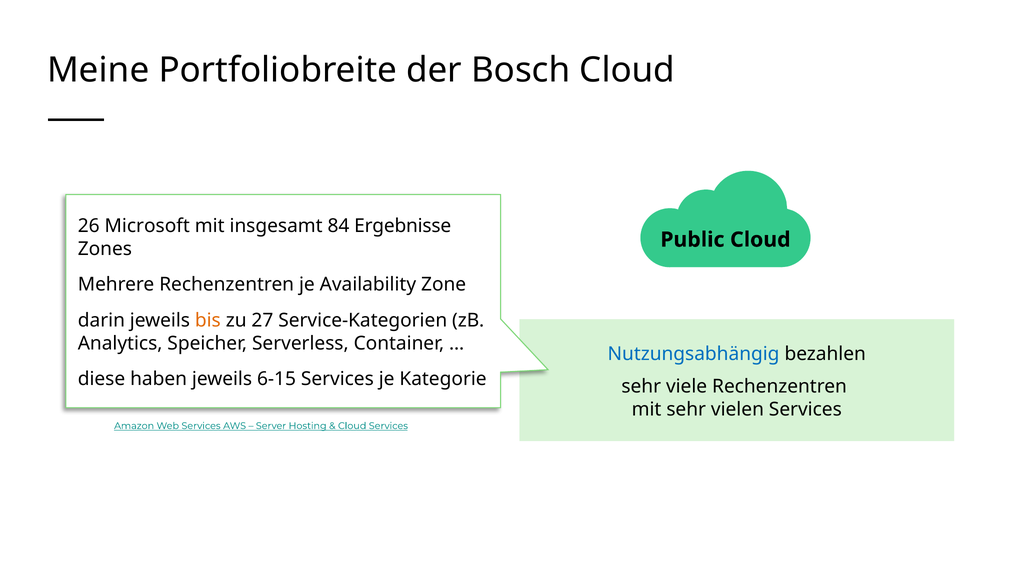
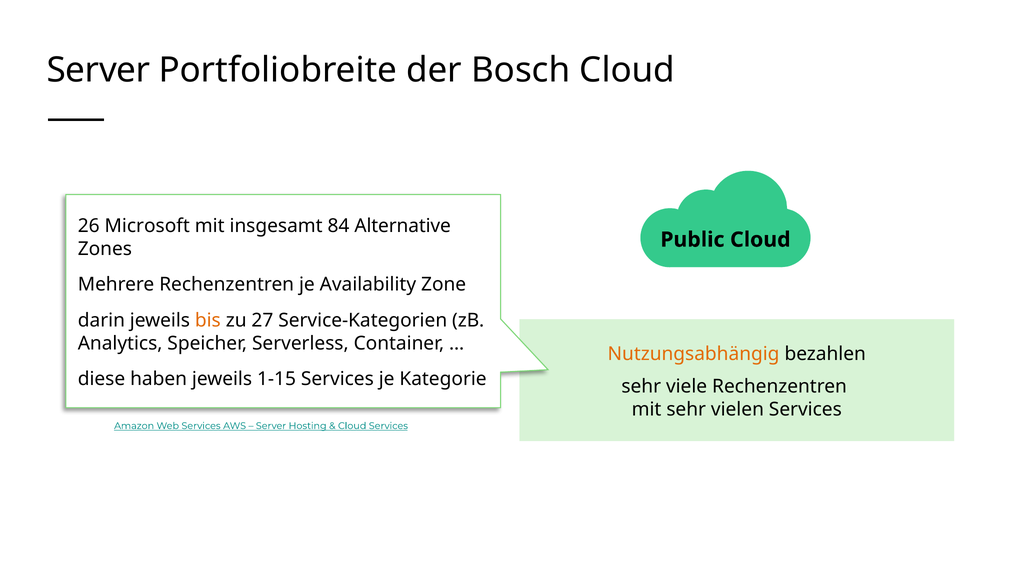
Meine: Meine -> Server (98, 70)
Ergebnisse: Ergebnisse -> Alternative (403, 226)
Nutzungsabhängig colour: blue -> orange (694, 354)
6-15: 6-15 -> 1-15 (277, 379)
